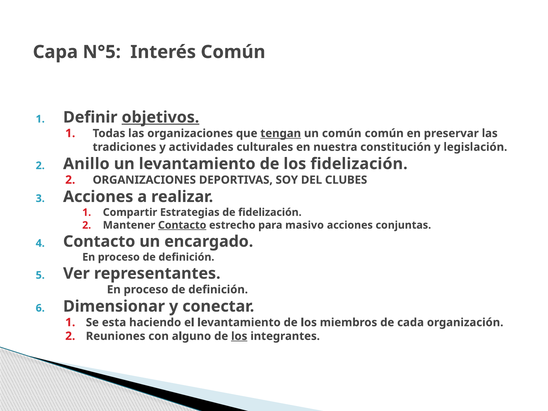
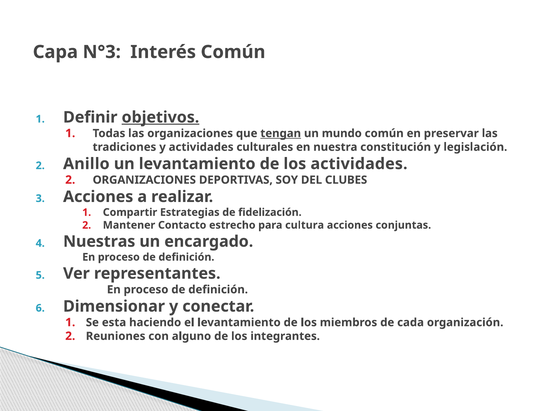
N°5: N°5 -> N°3 (102, 52)
un común: común -> mundo (342, 133)
los fidelización: fidelización -> actividades (359, 164)
Contacto underline: present -> none (182, 225)
masivo: masivo -> cultura (305, 225)
Contacto: Contacto -> Nuestras (99, 241)
los underline: present -> none (239, 336)
